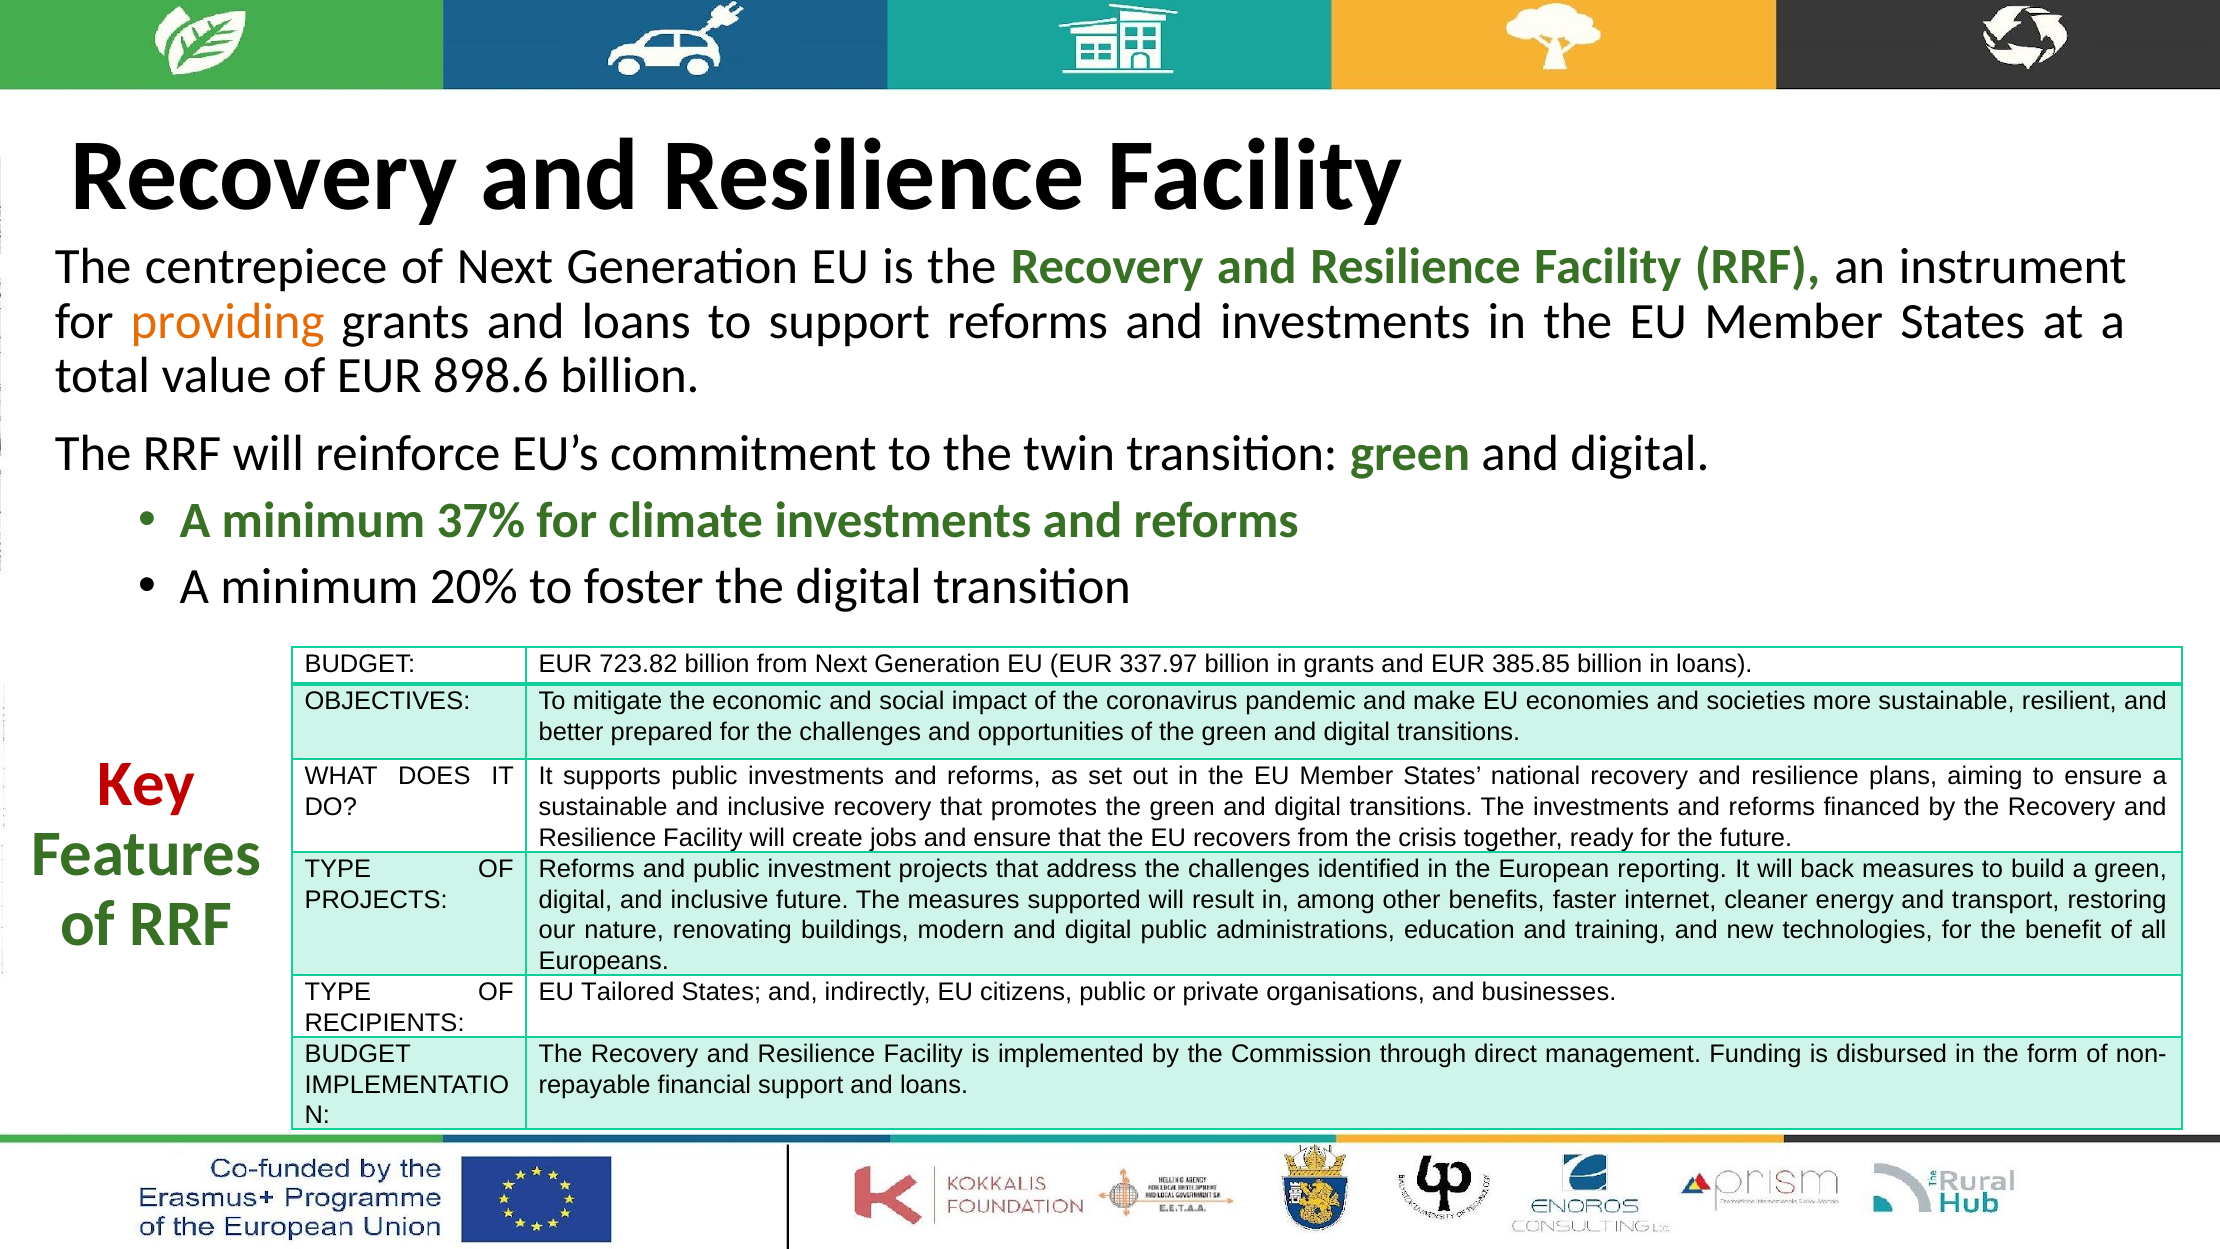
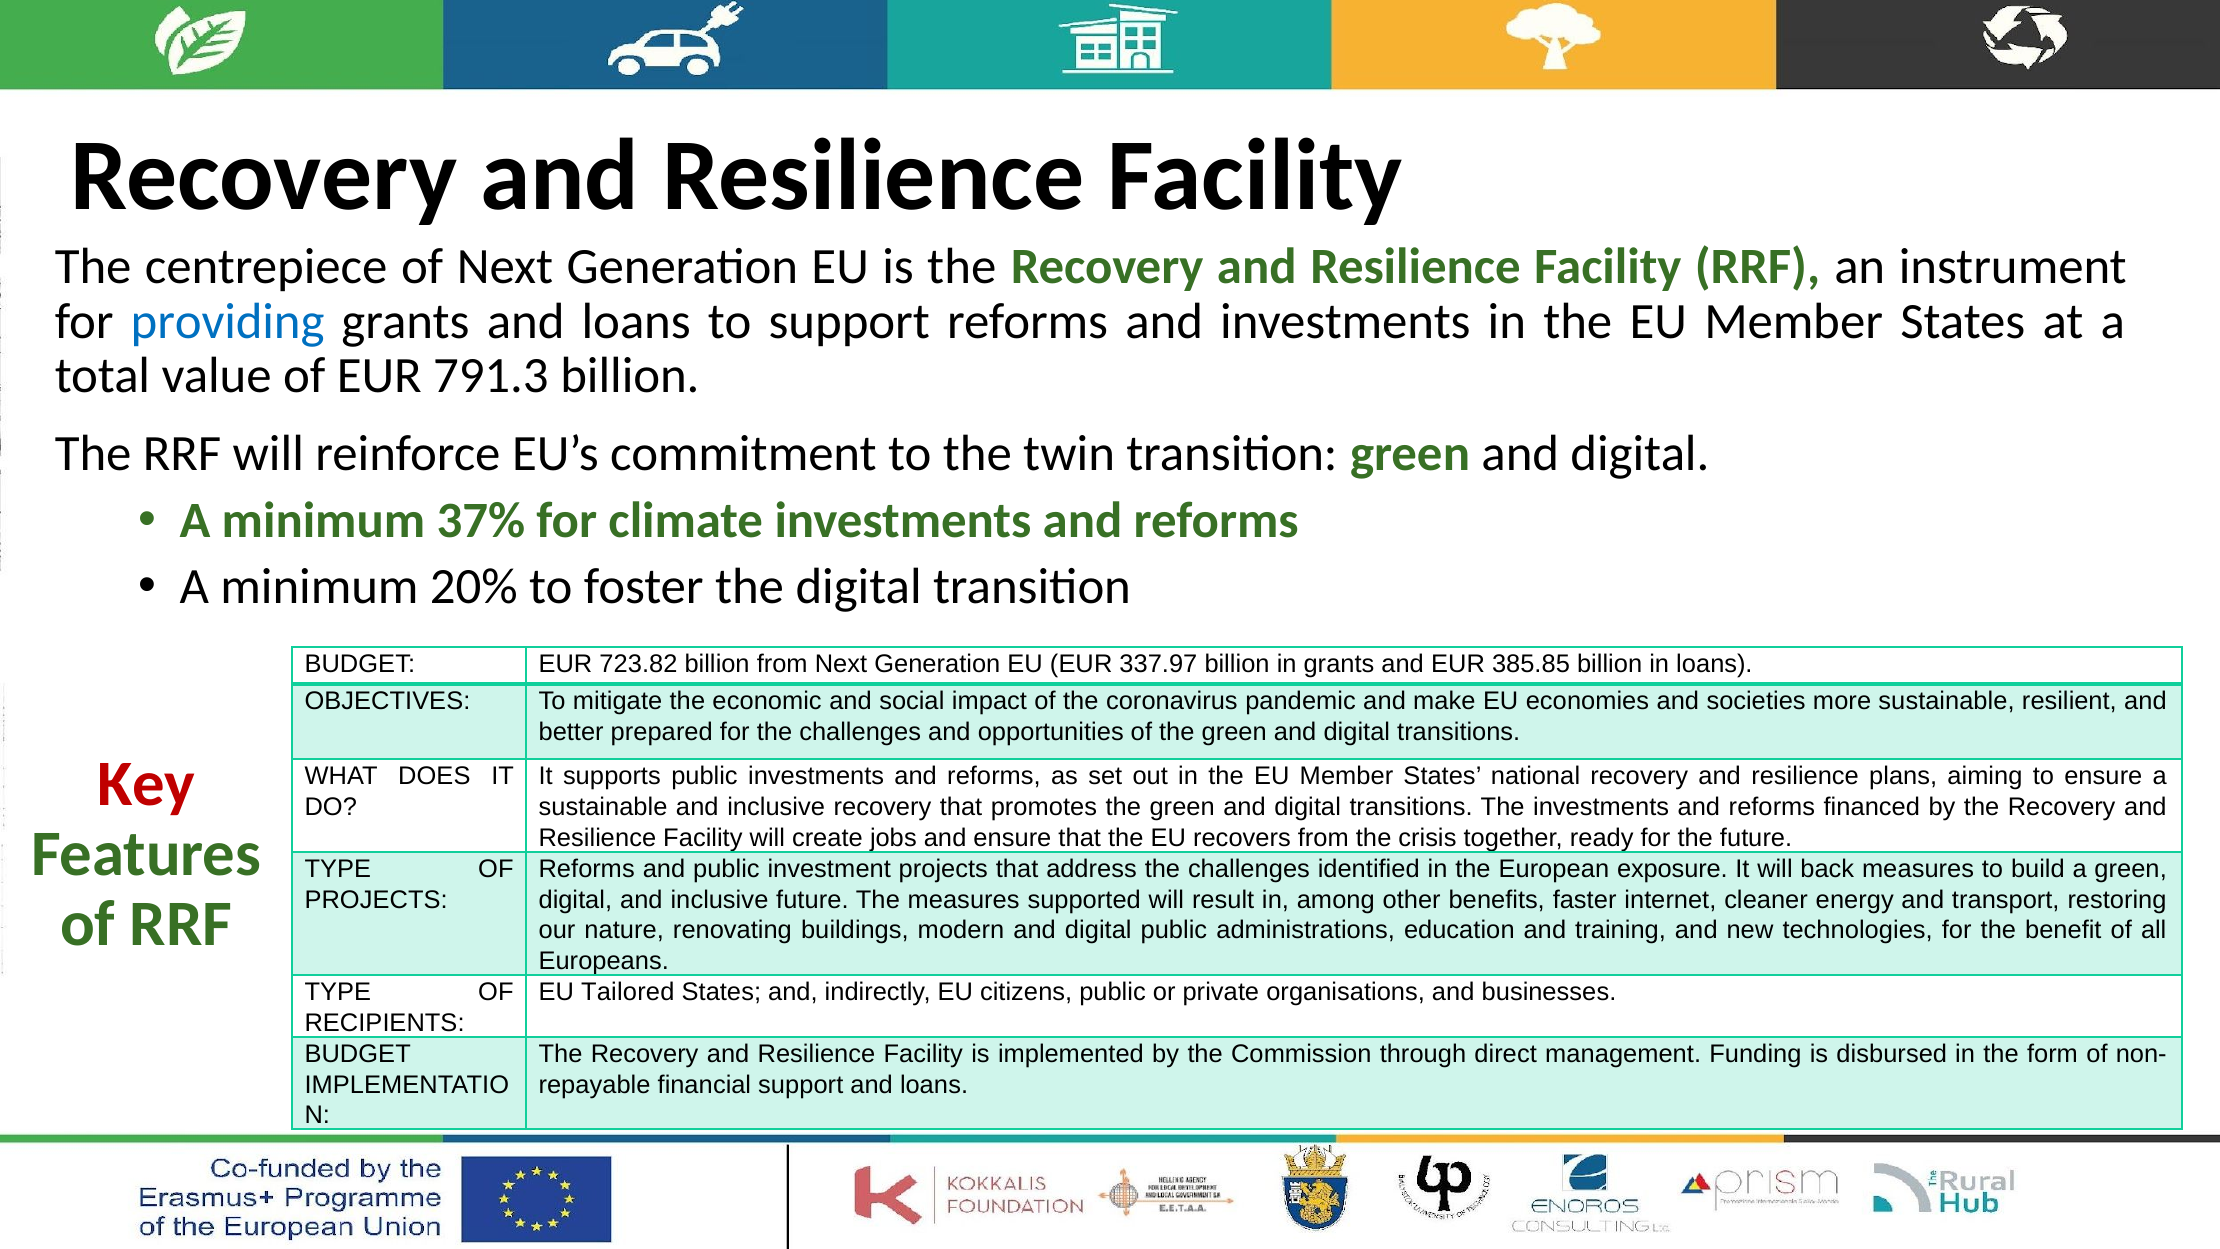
providing colour: orange -> blue (228, 321)
898.6: 898.6 -> 791.3 (491, 376)
reporting: reporting -> exposure (1672, 869)
